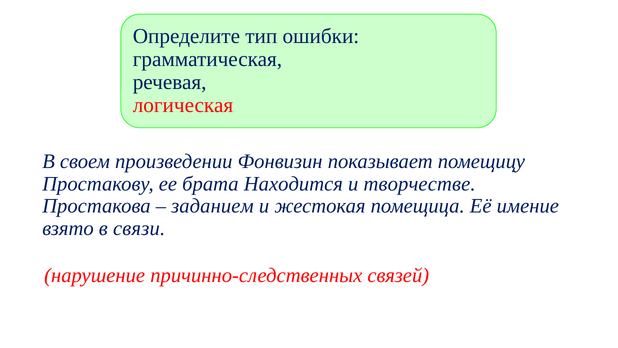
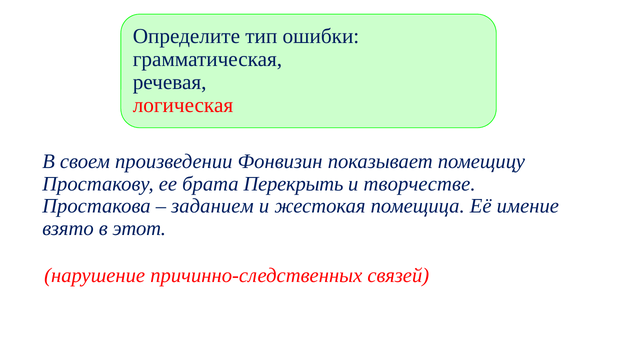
Находится: Находится -> Перекрыть (293, 184)
связи: связи -> этот (139, 228)
